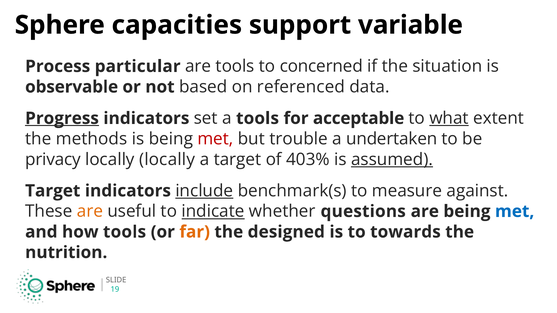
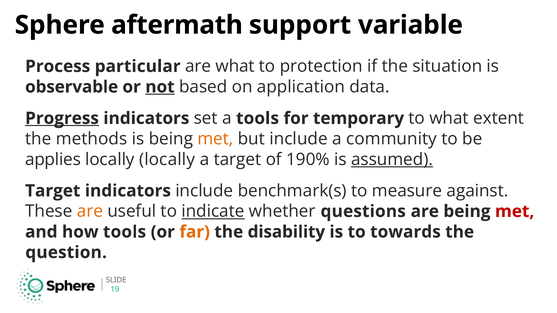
capacities: capacities -> aftermath (177, 25)
are tools: tools -> what (235, 66)
concerned: concerned -> protection (321, 66)
not underline: none -> present (160, 87)
referenced: referenced -> application (301, 87)
acceptable: acceptable -> temporary (359, 118)
what underline: present -> none (449, 118)
met colour: red -> orange (215, 139)
but trouble: trouble -> include (299, 139)
undertaken: undertaken -> community (392, 139)
privacy: privacy -> applies (53, 160)
403%: 403% -> 190% (308, 160)
include underline: present -> none (204, 191)
met colour: blue -> red (515, 212)
designed: designed -> disability (286, 232)
nutrition: nutrition -> question (66, 253)
